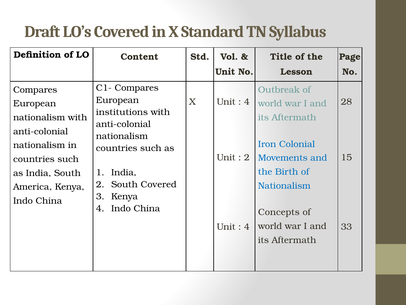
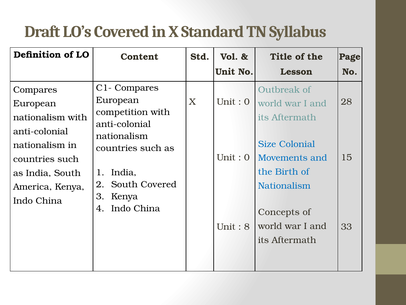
4: 4 -> 0 (247, 102)
institutions: institutions -> competition (122, 112)
Iron: Iron -> Size (267, 144)
2: 2 -> 0 (247, 157)
4: 4 -> 8 (247, 226)
